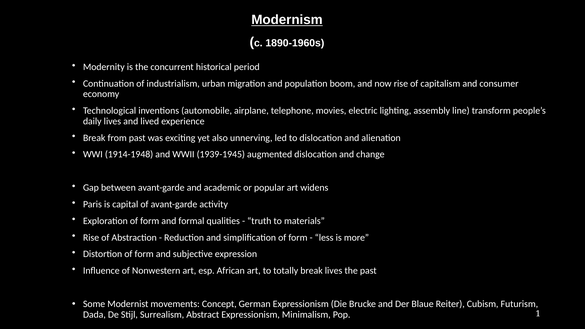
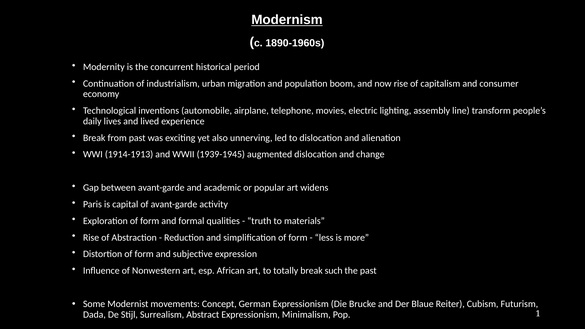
1914-1948: 1914-1948 -> 1914-1913 (129, 154)
break lives: lives -> such (334, 271)
